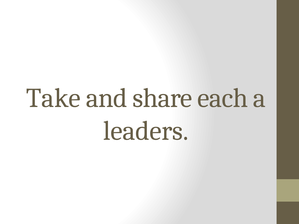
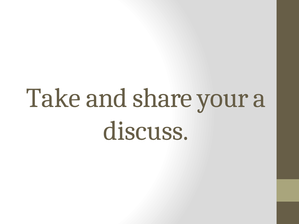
each: each -> your (223, 98)
leaders: leaders -> discuss (146, 131)
